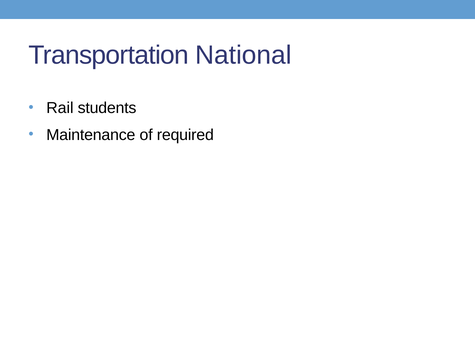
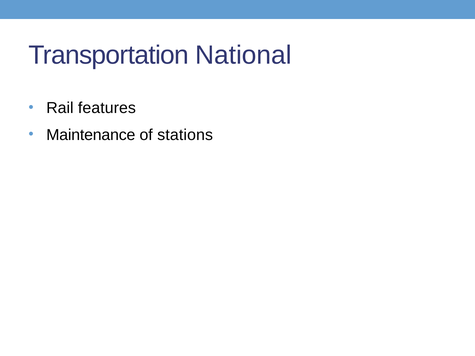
students: students -> features (107, 108)
required: required -> stations (185, 135)
